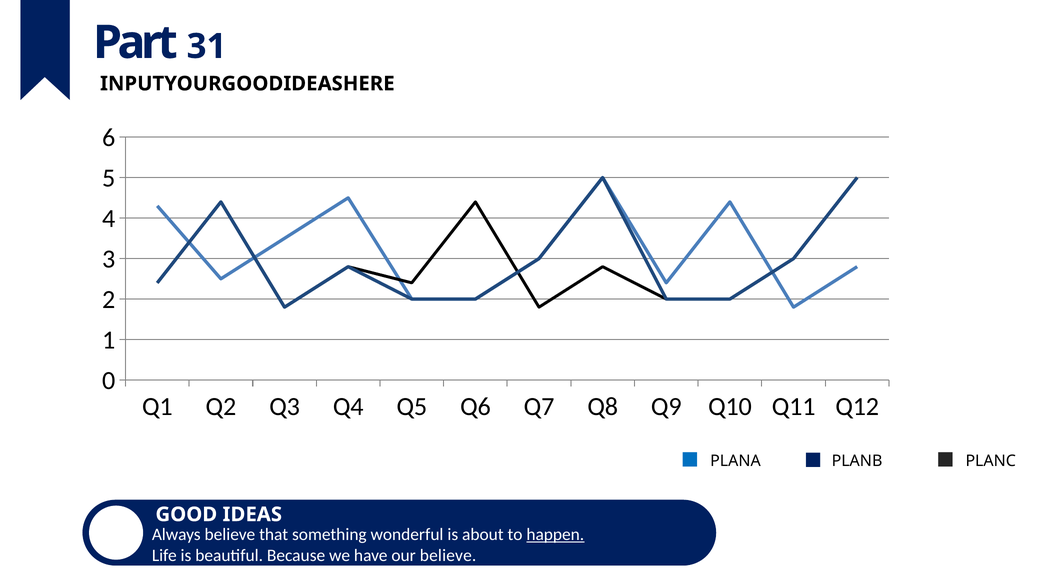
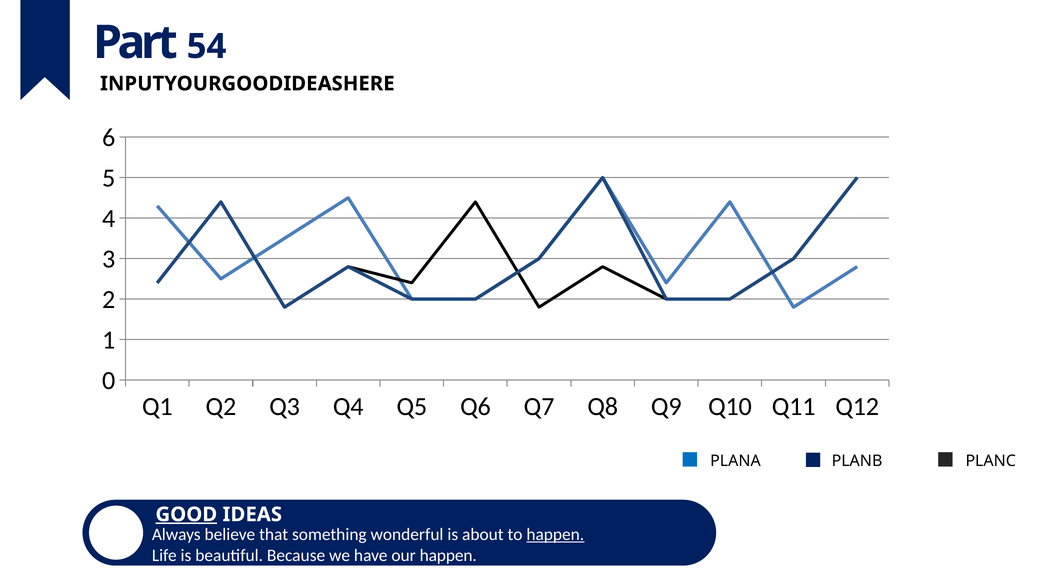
31: 31 -> 54 (207, 46)
GOOD underline: none -> present (186, 514)
our believe: believe -> happen (448, 555)
